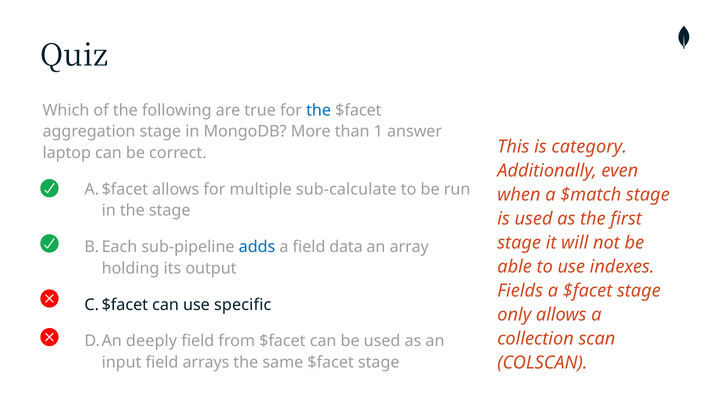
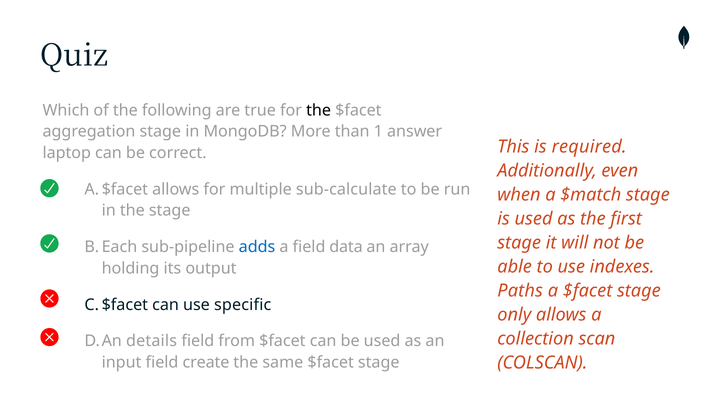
the colour: blue -> black (319, 110)
category: category -> required (589, 147)
Fields: Fields -> Paths (520, 291)
deeply: deeply -> details (152, 341)
arrays: arrays -> create (206, 362)
